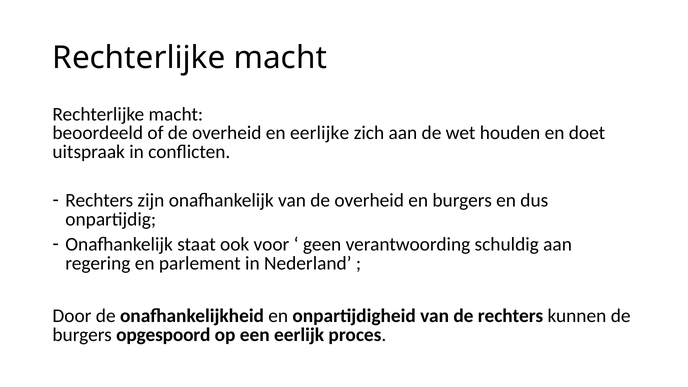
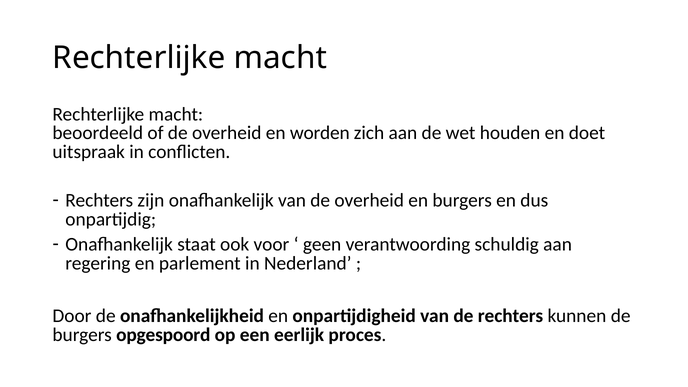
eerlijke: eerlijke -> worden (320, 133)
